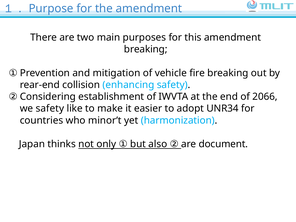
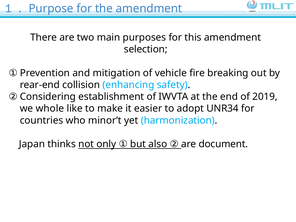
breaking: breaking -> selection (146, 49)
2066: 2066 -> 2019 (265, 97)
we safety: safety -> whole (50, 109)
